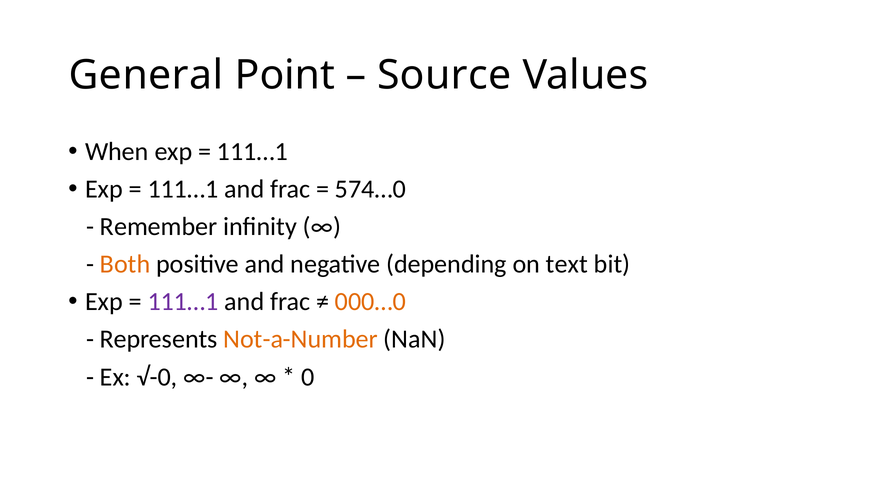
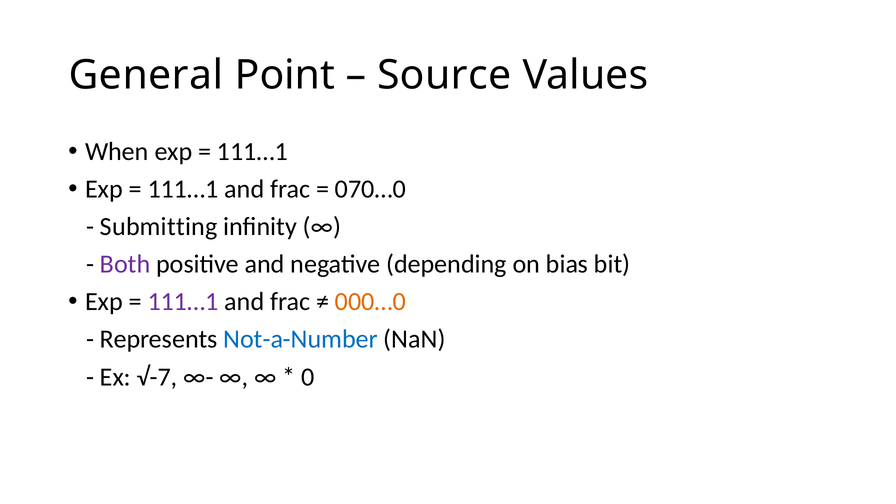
574…0: 574…0 -> 070…0 (370, 189)
Remember: Remember -> Submitting (159, 227)
Both colour: orange -> purple (125, 264)
text: text -> bias (567, 264)
Not-a-Number colour: orange -> blue (301, 339)
√-0: √-0 -> √-7 (157, 377)
